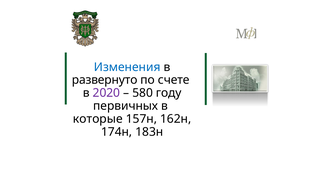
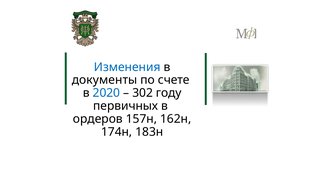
развернуто: развернуто -> документы (105, 80)
2020 colour: purple -> blue (106, 93)
580: 580 -> 302 (143, 93)
которые: которые -> ордеров (98, 119)
